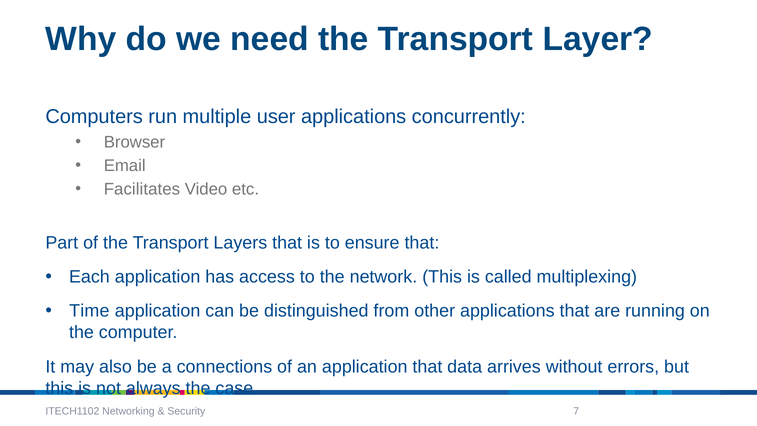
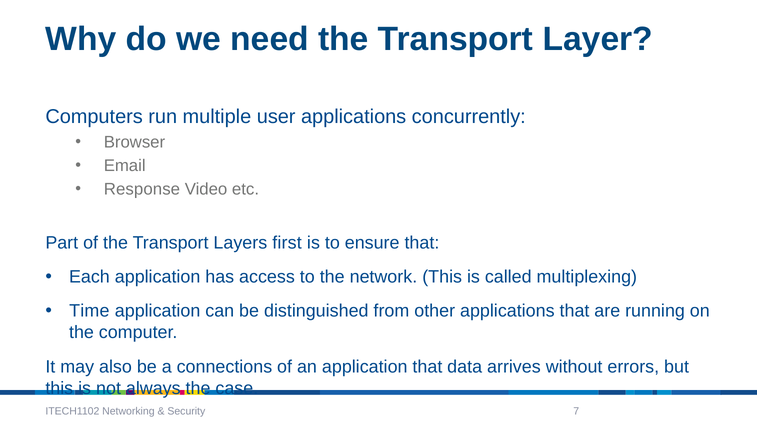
Facilitates: Facilitates -> Response (142, 189)
Layers that: that -> first (287, 243)
